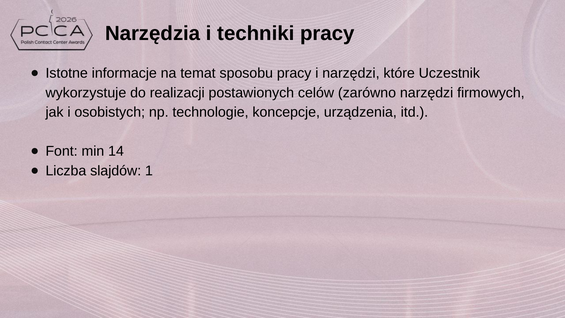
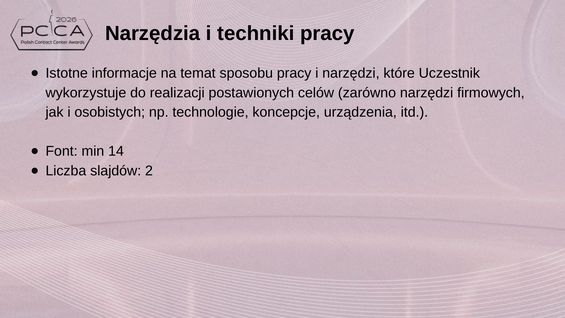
1: 1 -> 2 (149, 171)
